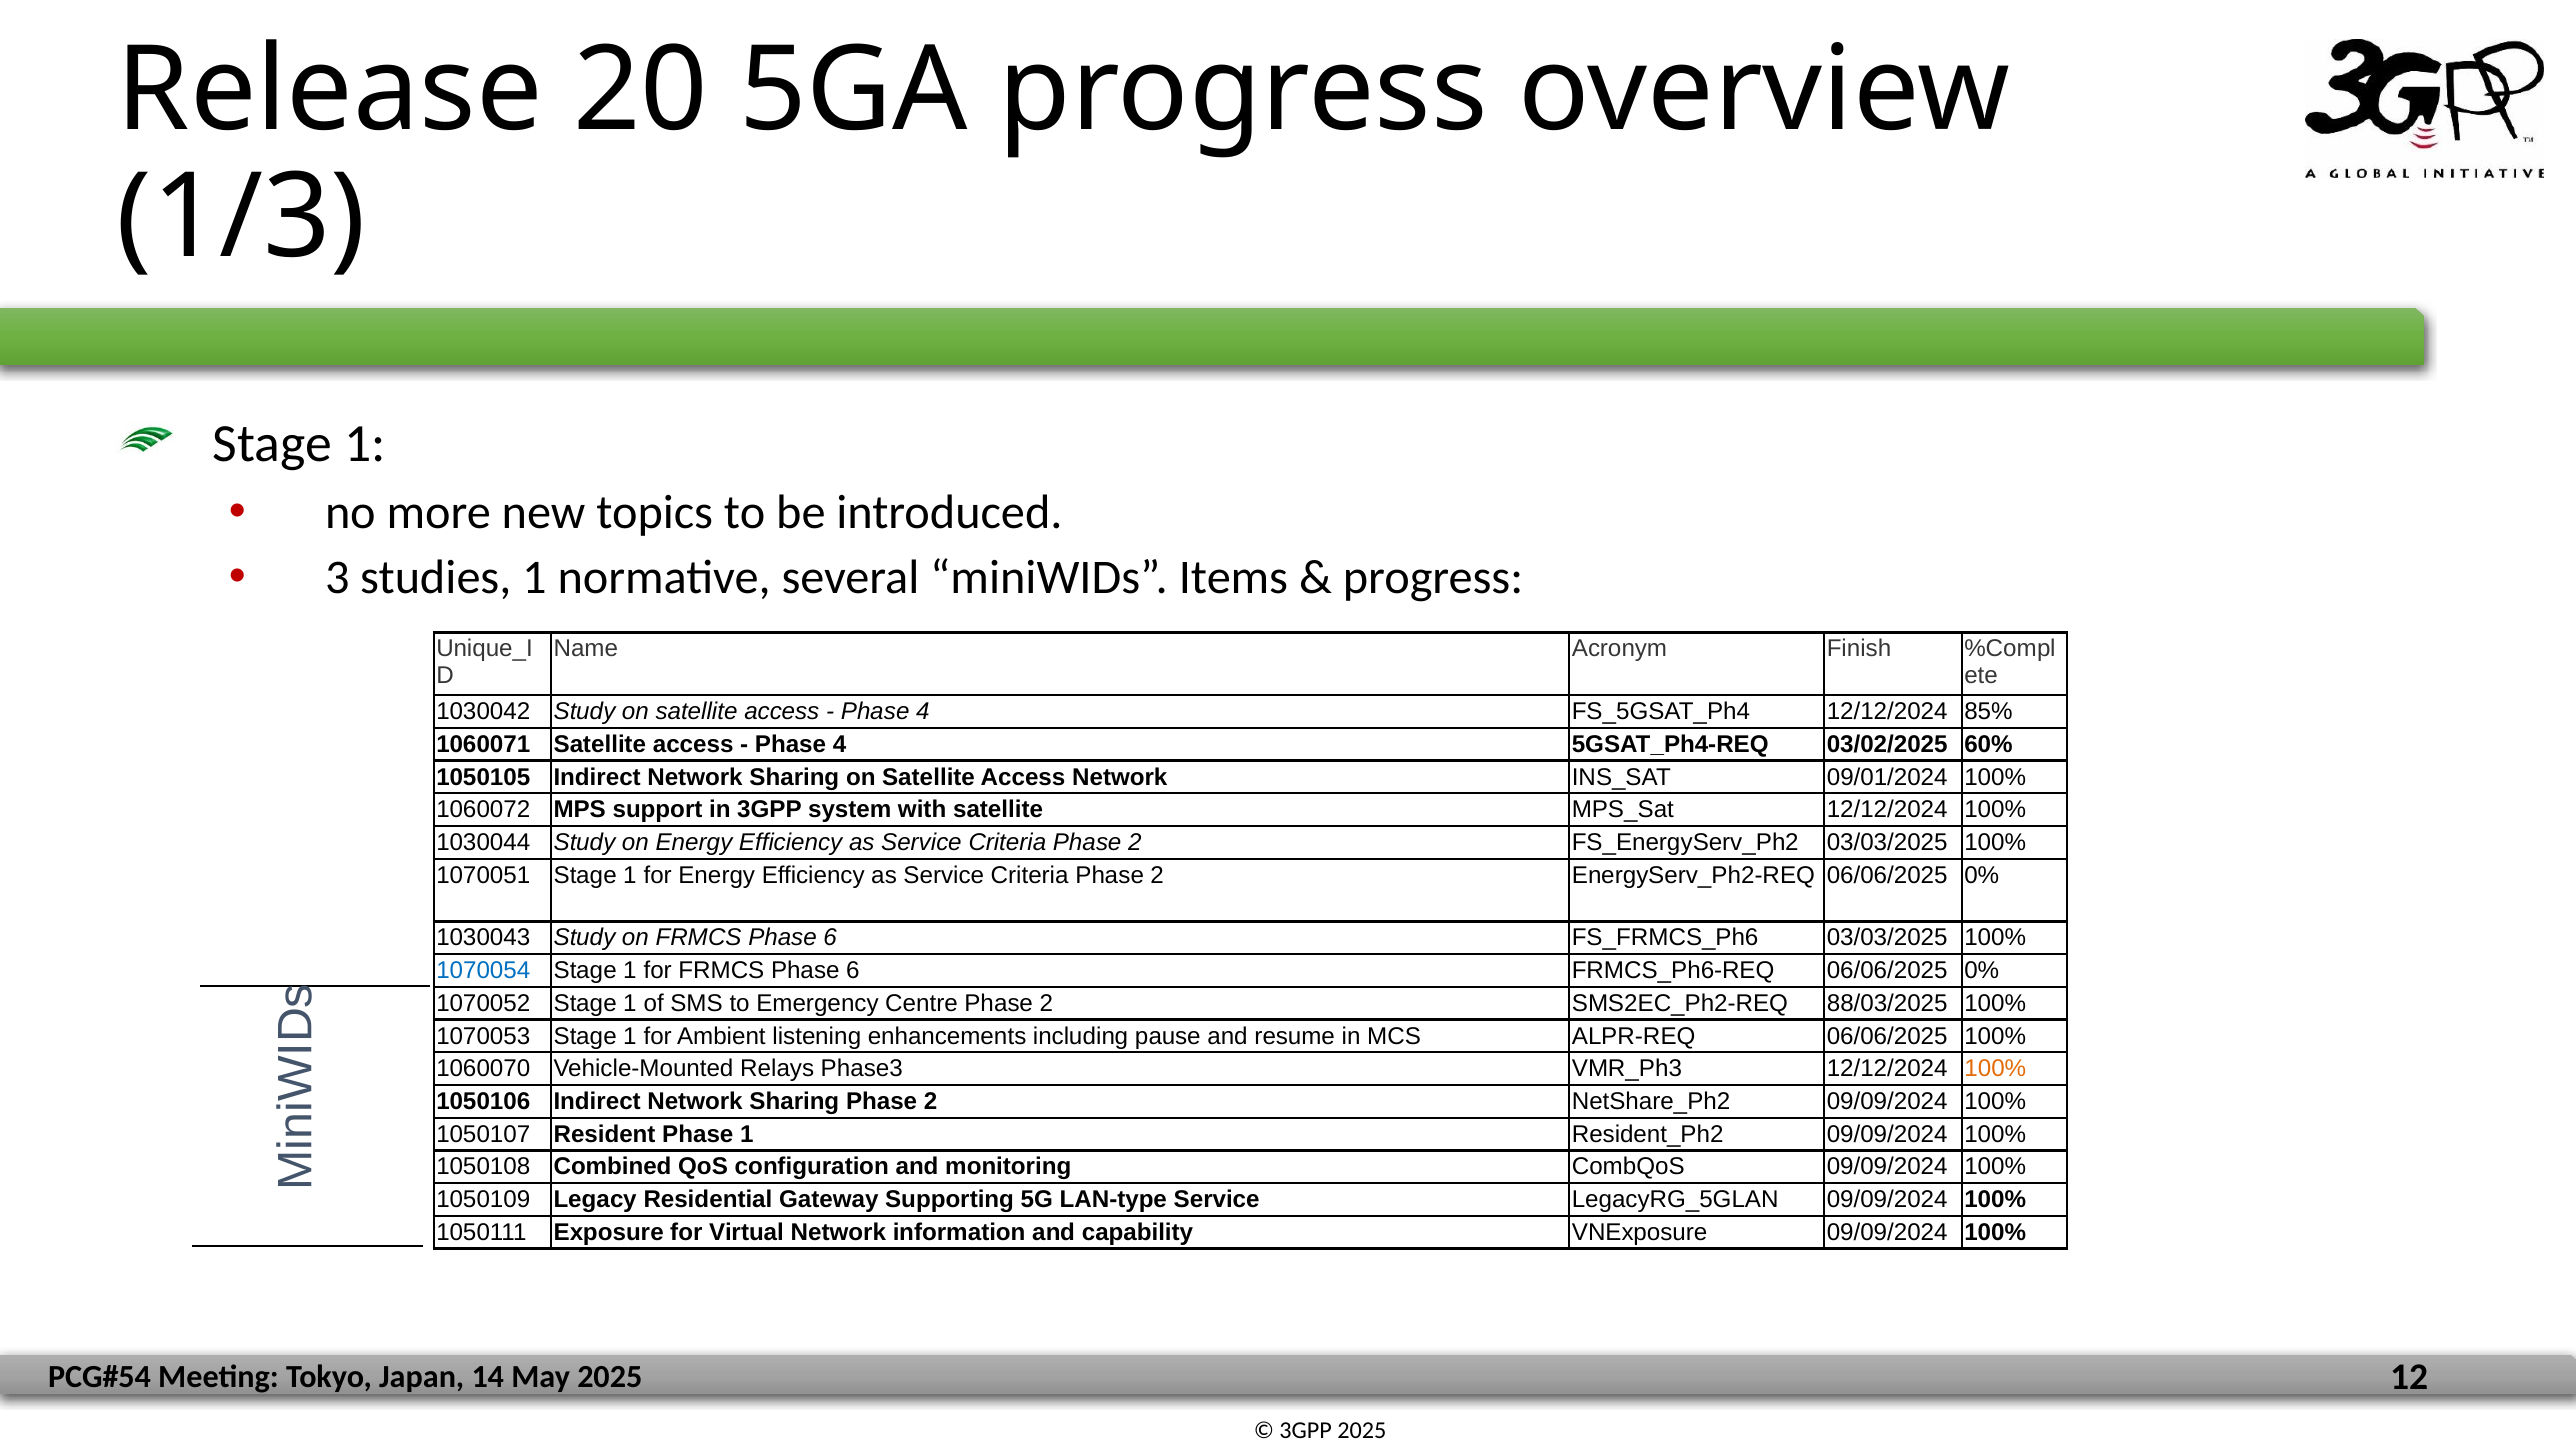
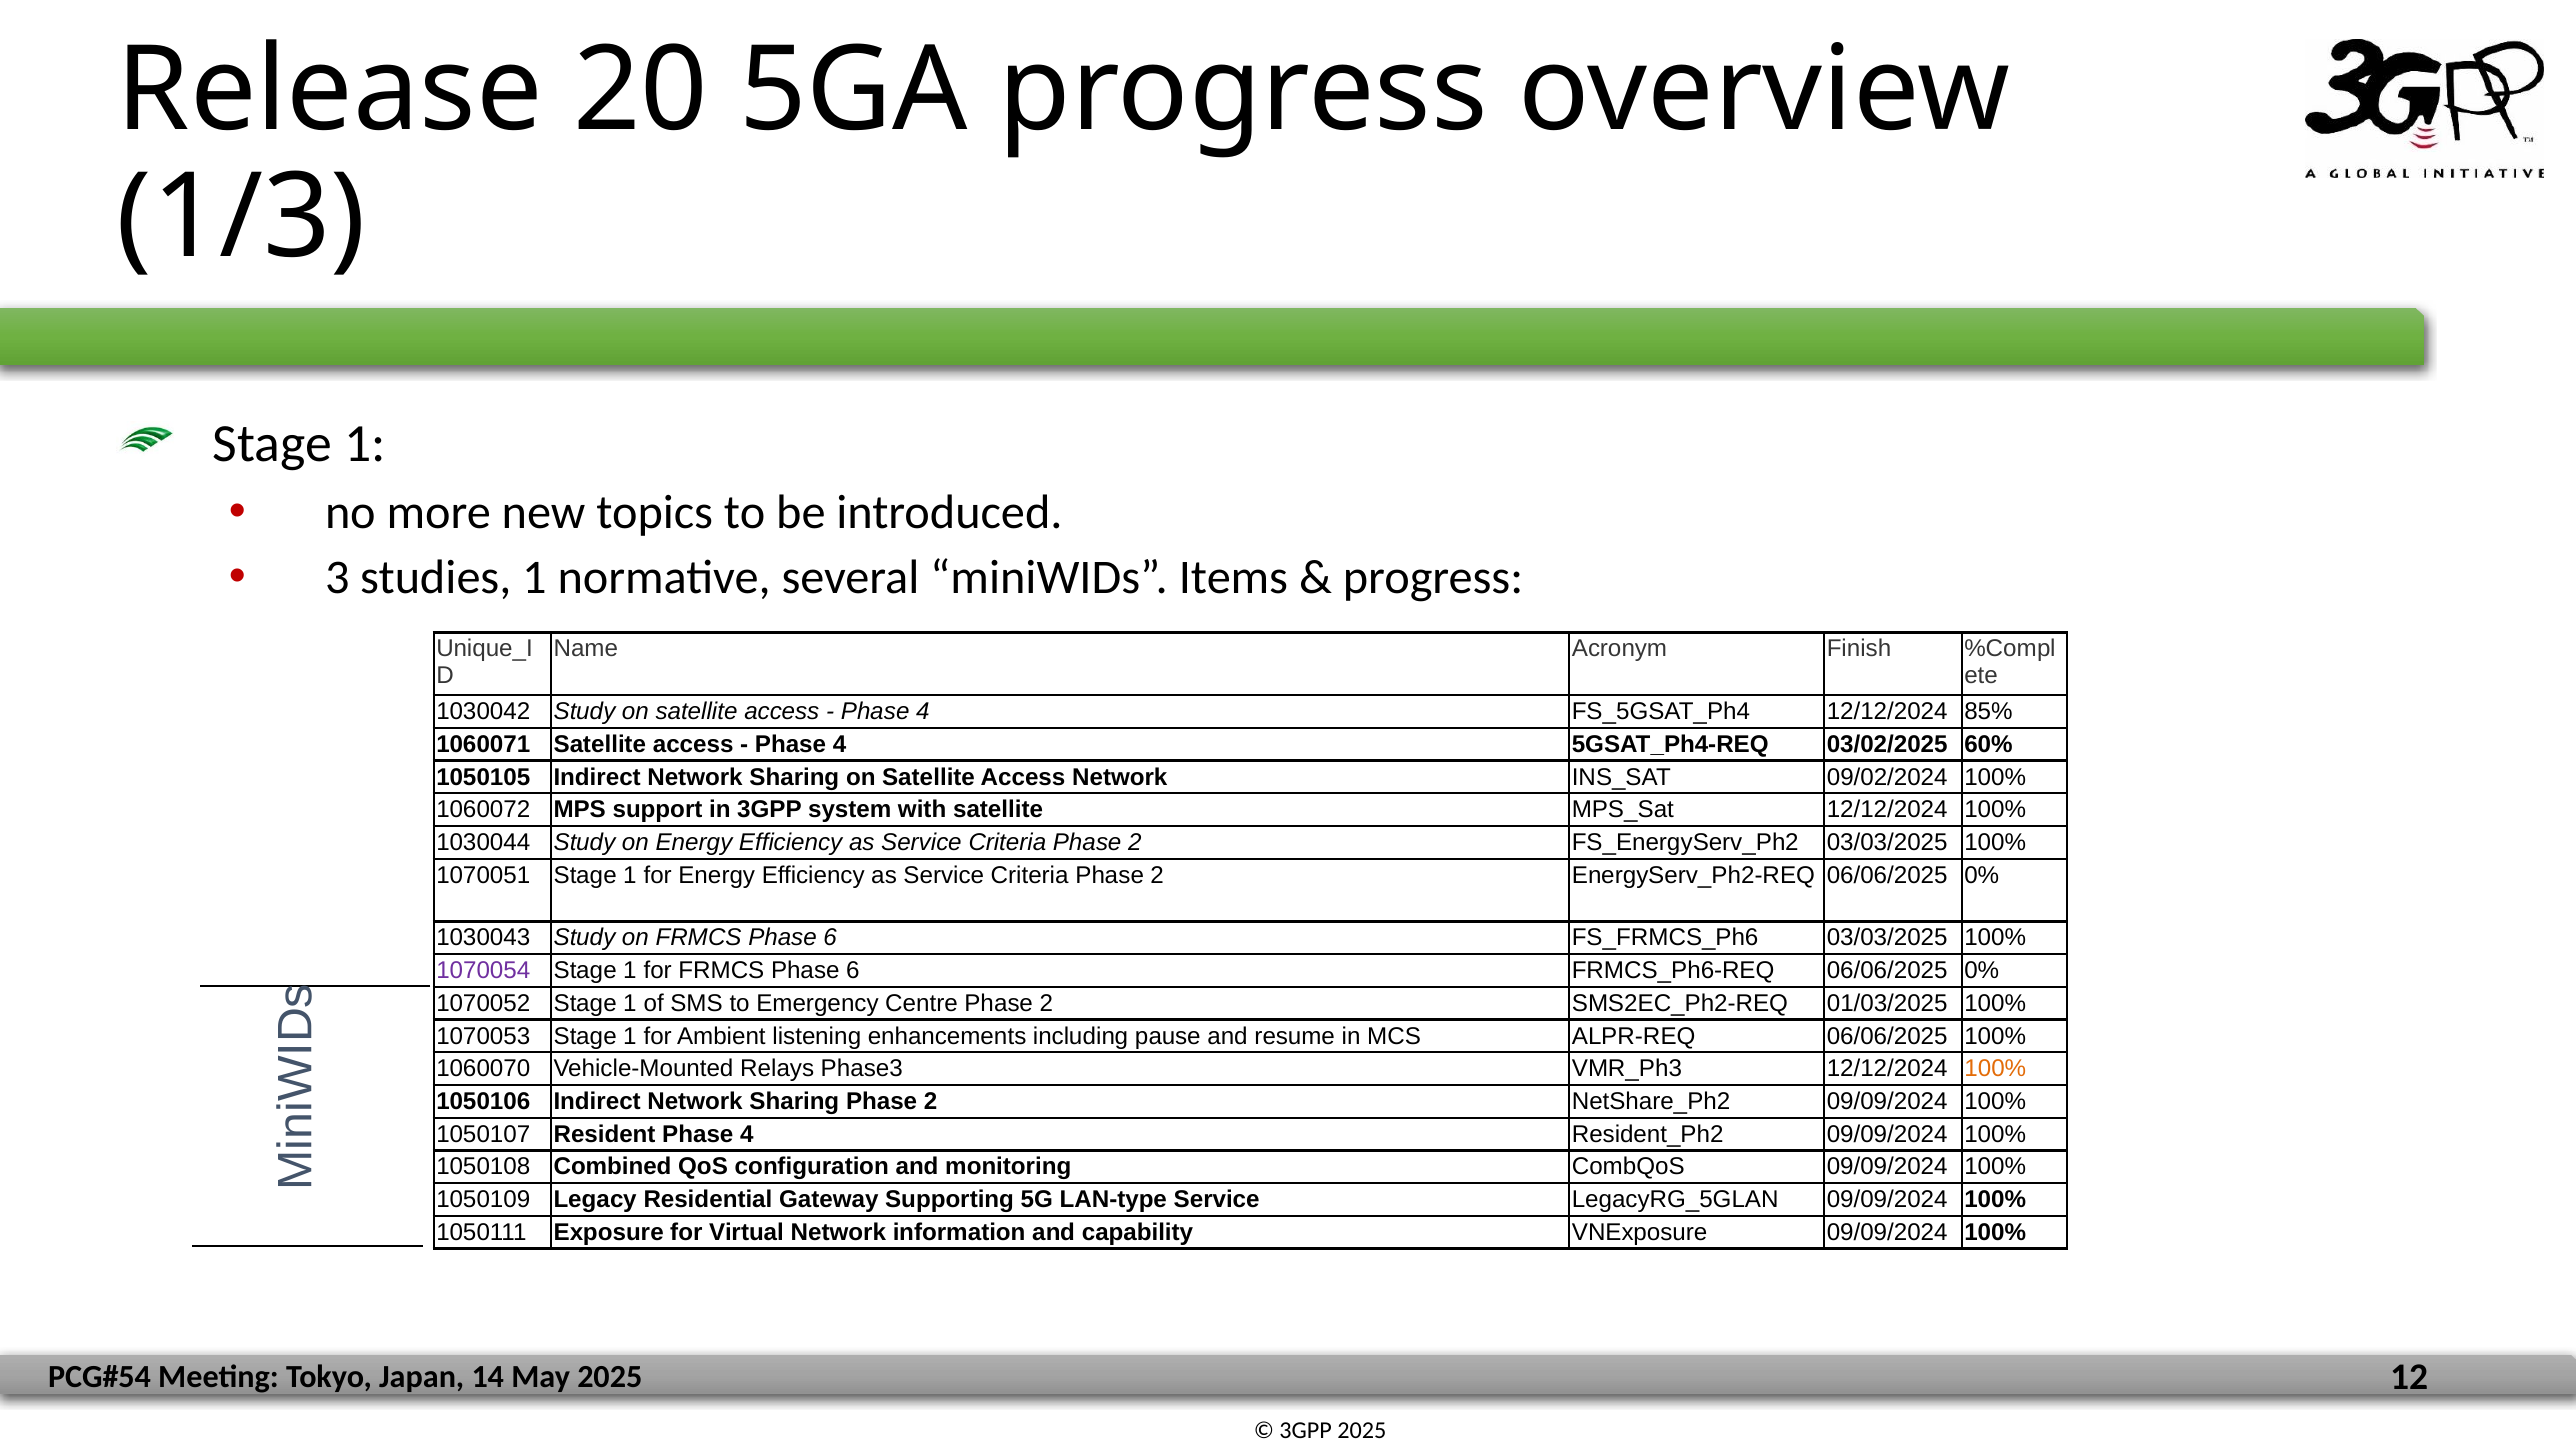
09/01/2024: 09/01/2024 -> 09/02/2024 (1887, 777)
1070054 colour: blue -> purple (483, 971)
88/03/2025: 88/03/2025 -> 01/03/2025 (1887, 1003)
Resident Phase 1: 1 -> 4 (747, 1134)
